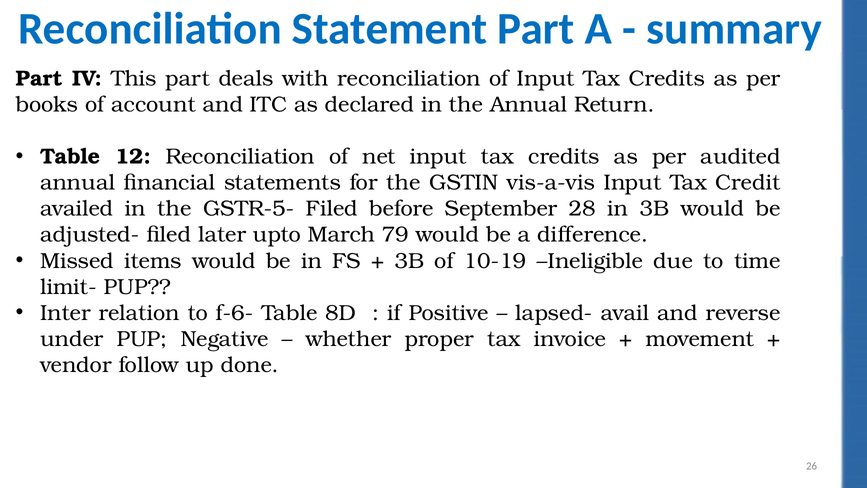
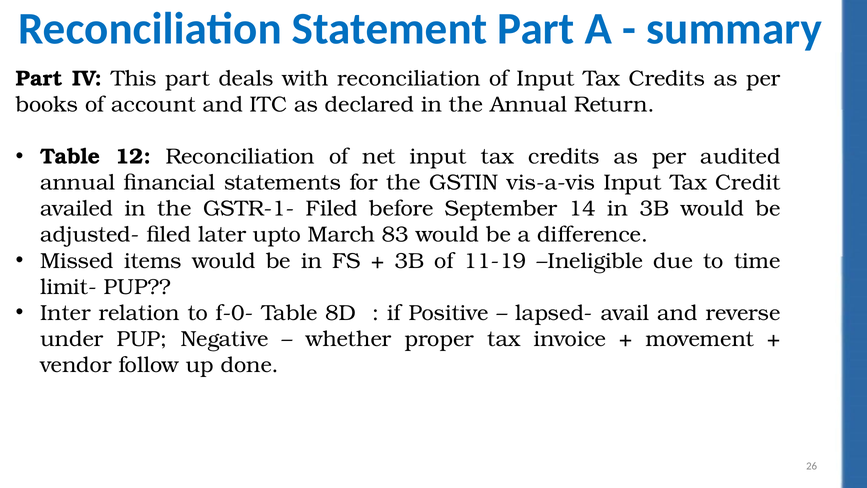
GSTR-5-: GSTR-5- -> GSTR-1- (249, 209)
28: 28 -> 14 (582, 209)
79: 79 -> 83 (395, 235)
10-19: 10-19 -> 11-19 (495, 261)
f-6-: f-6- -> f-0- (235, 313)
